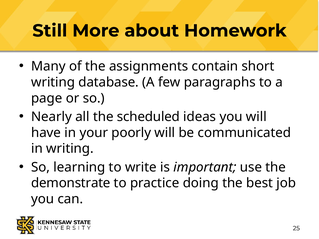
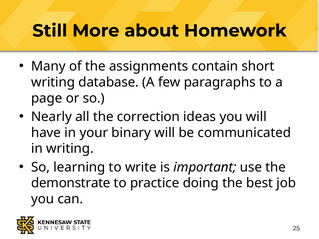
scheduled: scheduled -> correction (148, 117)
poorly: poorly -> binary (131, 133)
